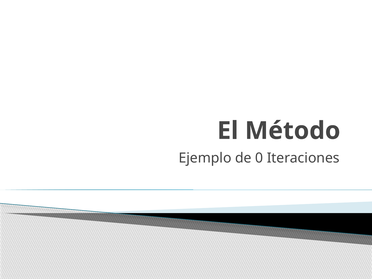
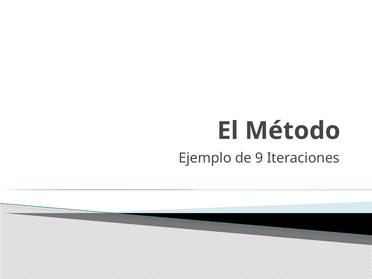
0: 0 -> 9 (259, 158)
